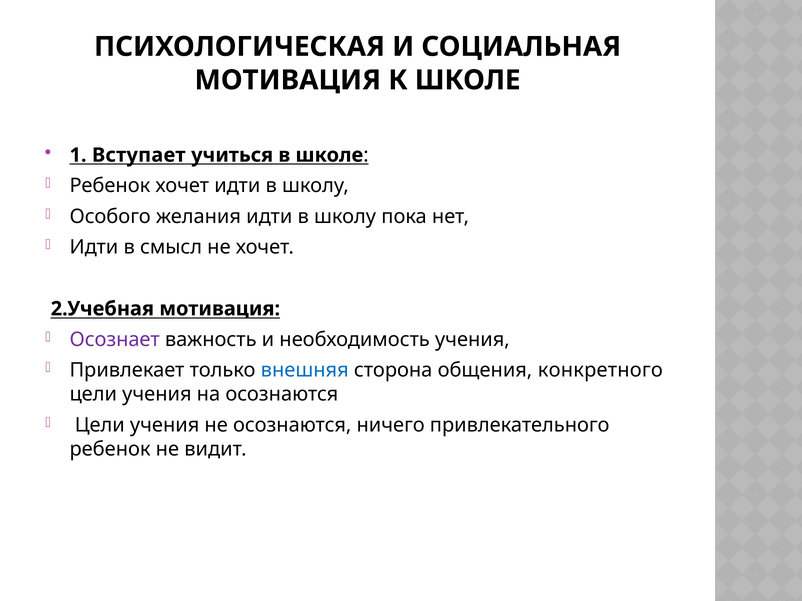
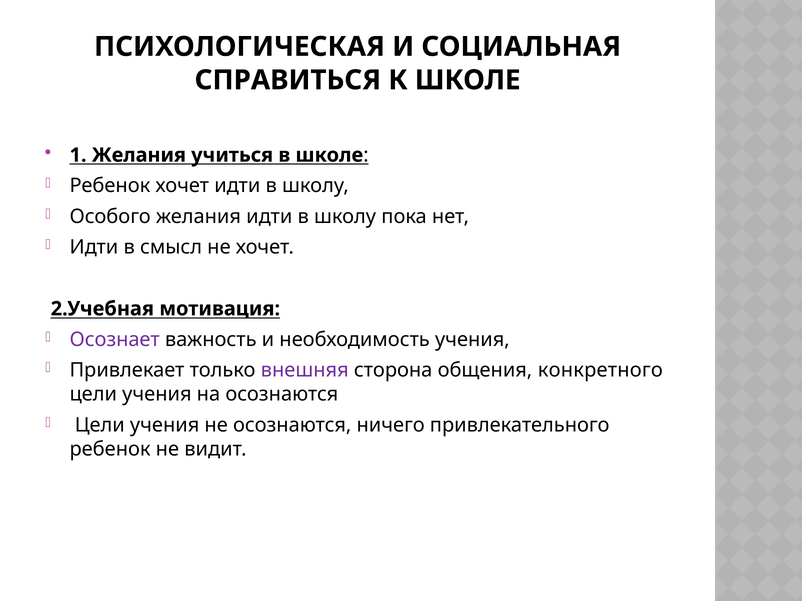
МОТИВАЦИЯ: МОТИВАЦИЯ -> СПРАВИТЬСЯ (288, 80)
1 Вступает: Вступает -> Желания (139, 155)
внешняя colour: blue -> purple (305, 371)
